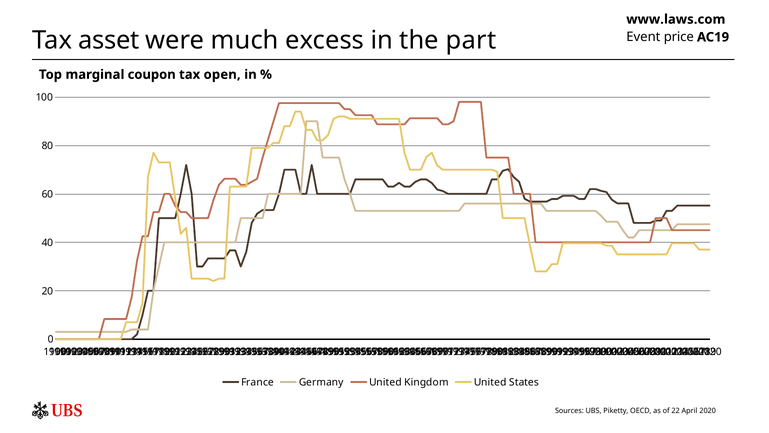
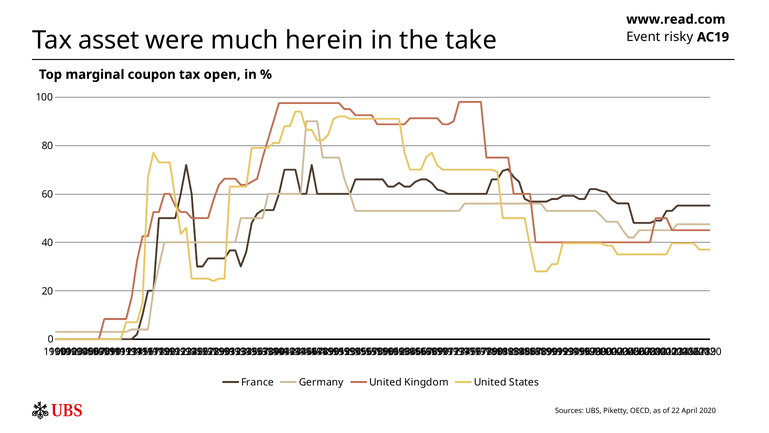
www.laws.com: www.laws.com -> www.read.com (676, 19)
excess: excess -> herein (324, 40)
part: part -> take (471, 40)
price: price -> risky (679, 37)
